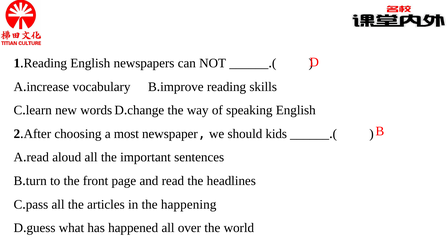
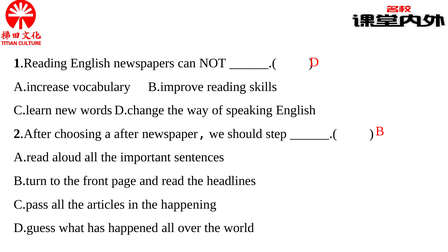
a most: most -> after (126, 134)
kids: kids -> step (276, 134)
